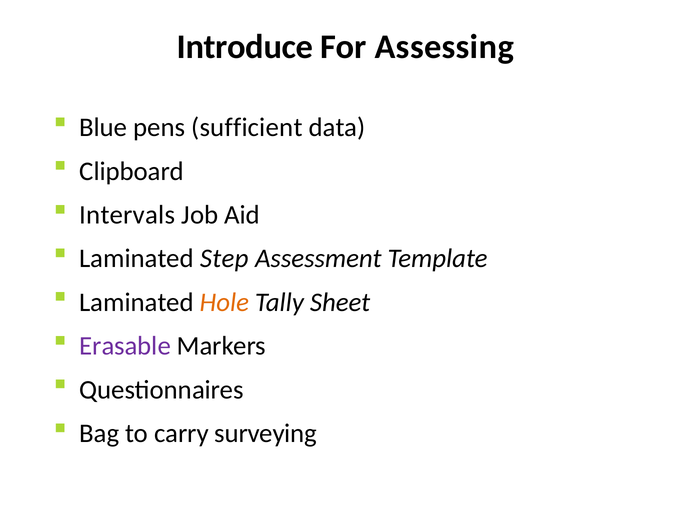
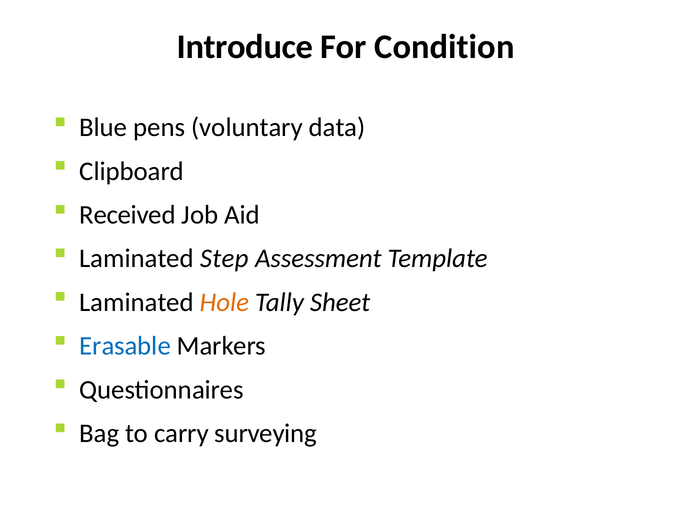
Assessing: Assessing -> Condition (444, 47)
sufficient: sufficient -> voluntary (247, 128)
Intervals: Intervals -> Received (127, 215)
Erasable colour: purple -> blue (125, 346)
